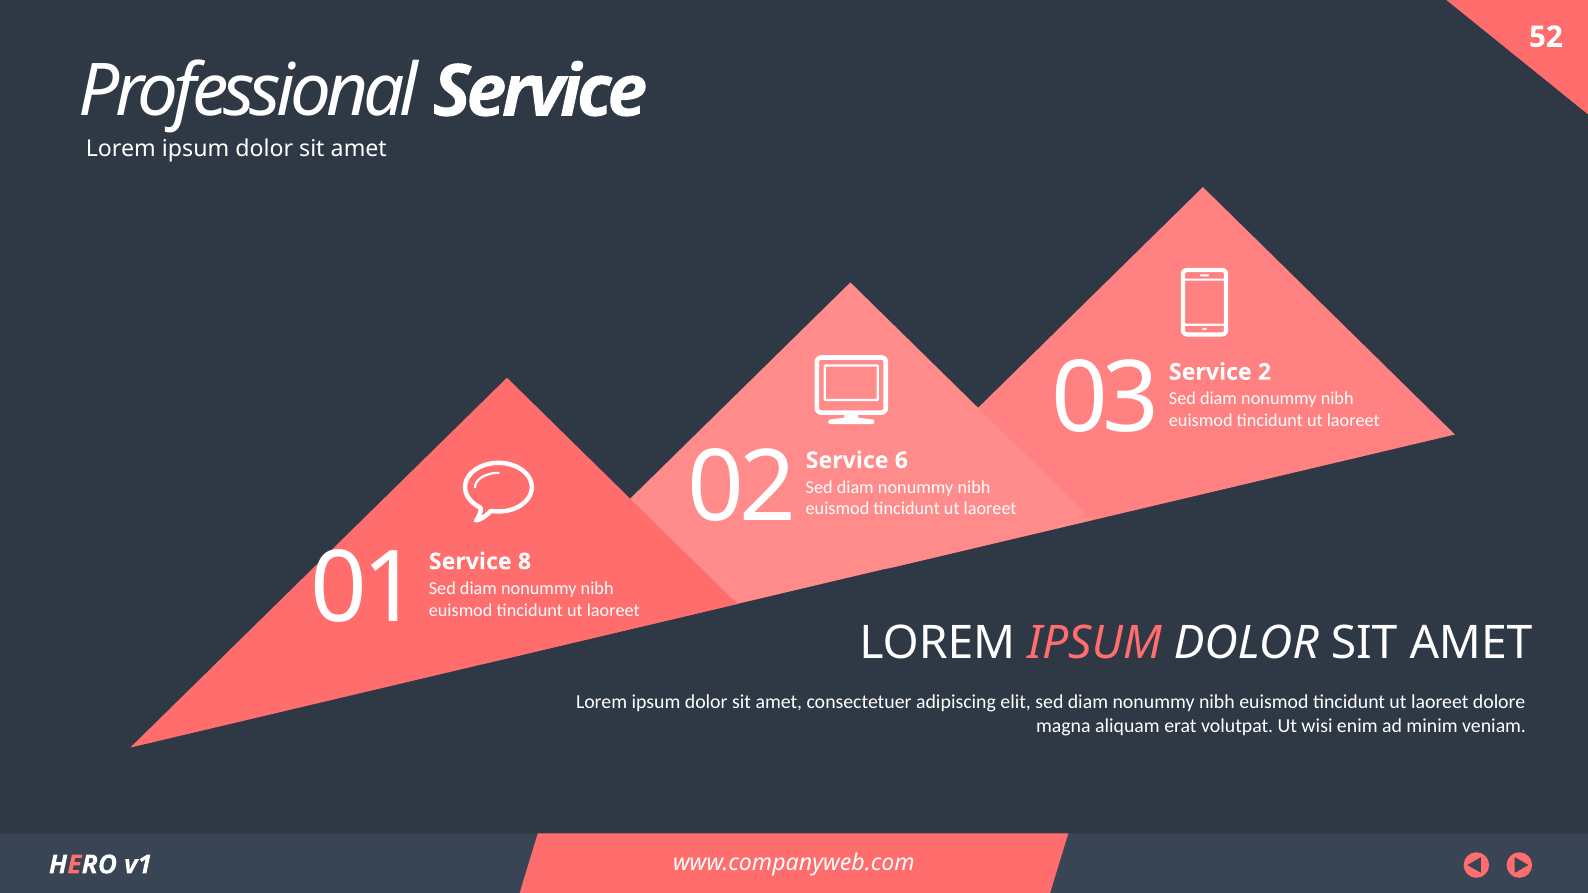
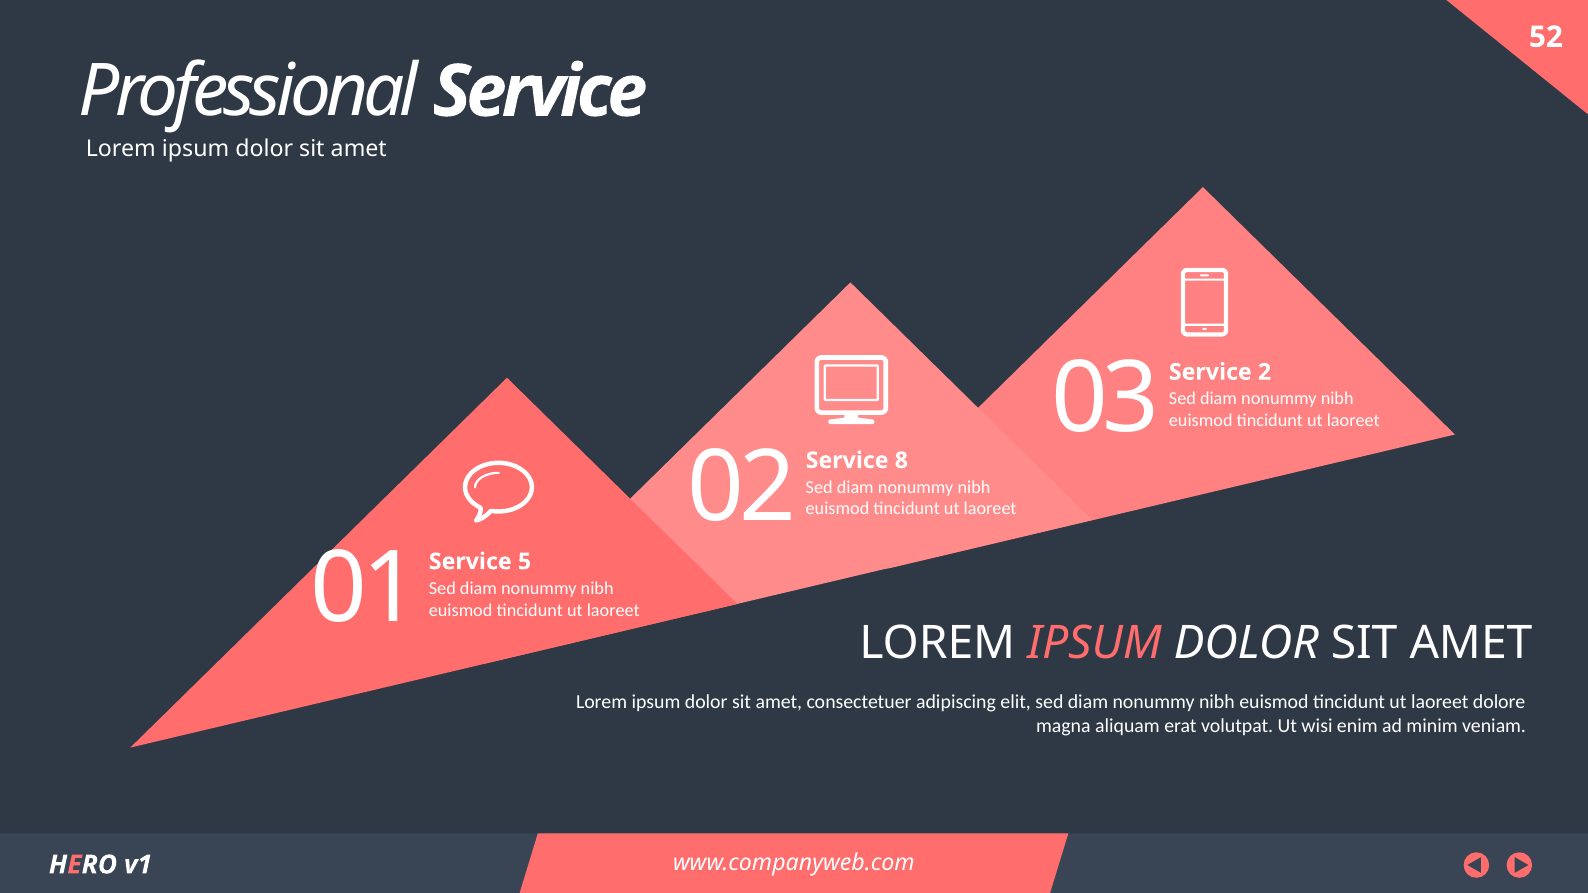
6: 6 -> 8 (901, 461)
8: 8 -> 5 (524, 562)
